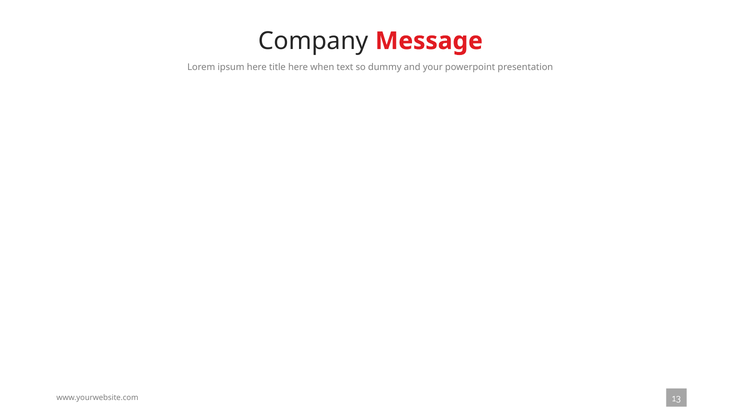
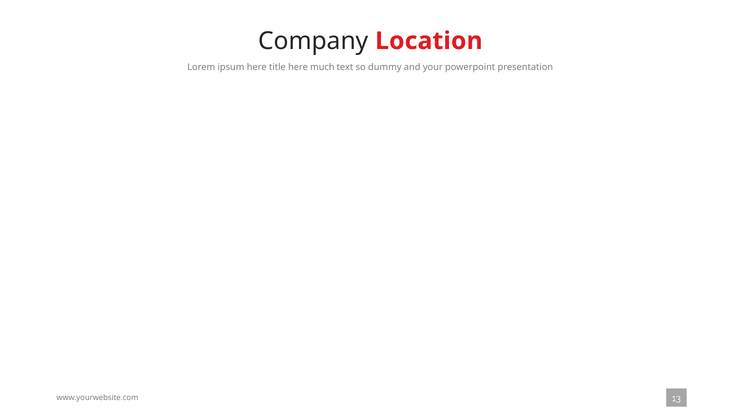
Message: Message -> Location (429, 41)
when: when -> much (322, 67)
